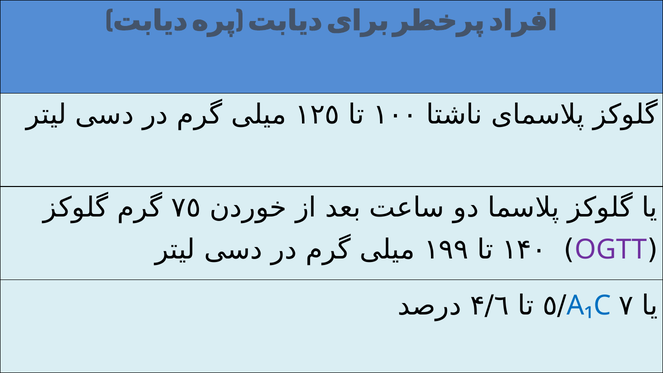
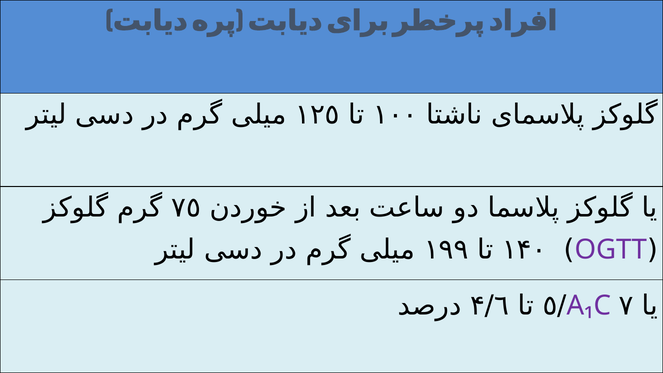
A₁C colour: blue -> purple (589, 306)
